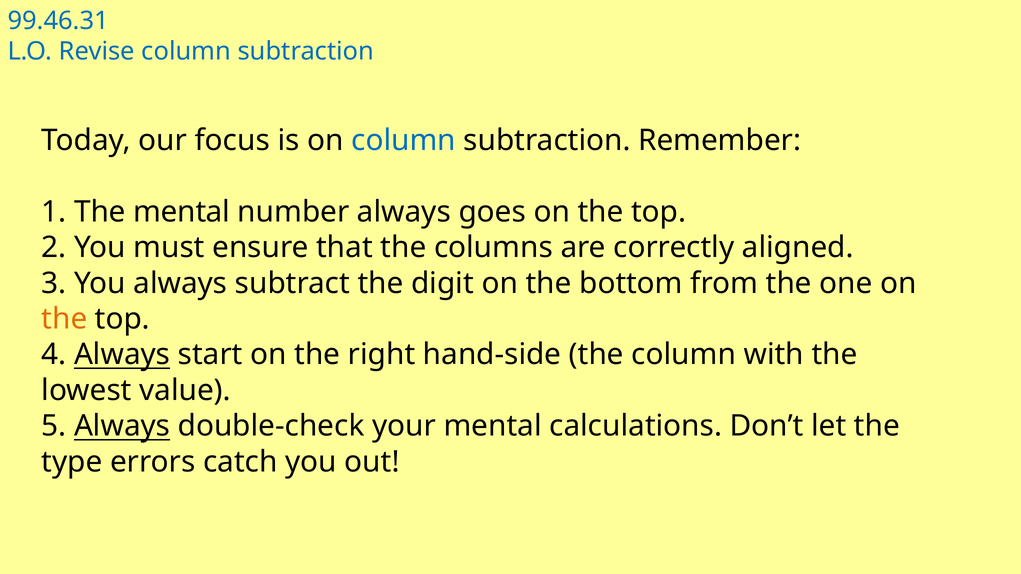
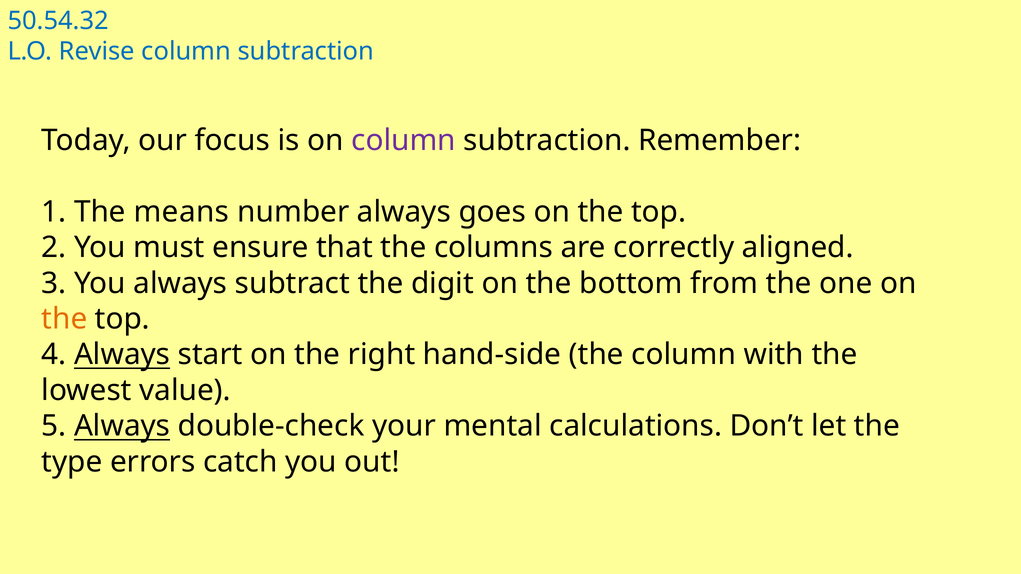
99.46.31: 99.46.31 -> 50.54.32 (58, 21)
column colour: blue -> purple (404, 140)
The mental: mental -> means (181, 212)
